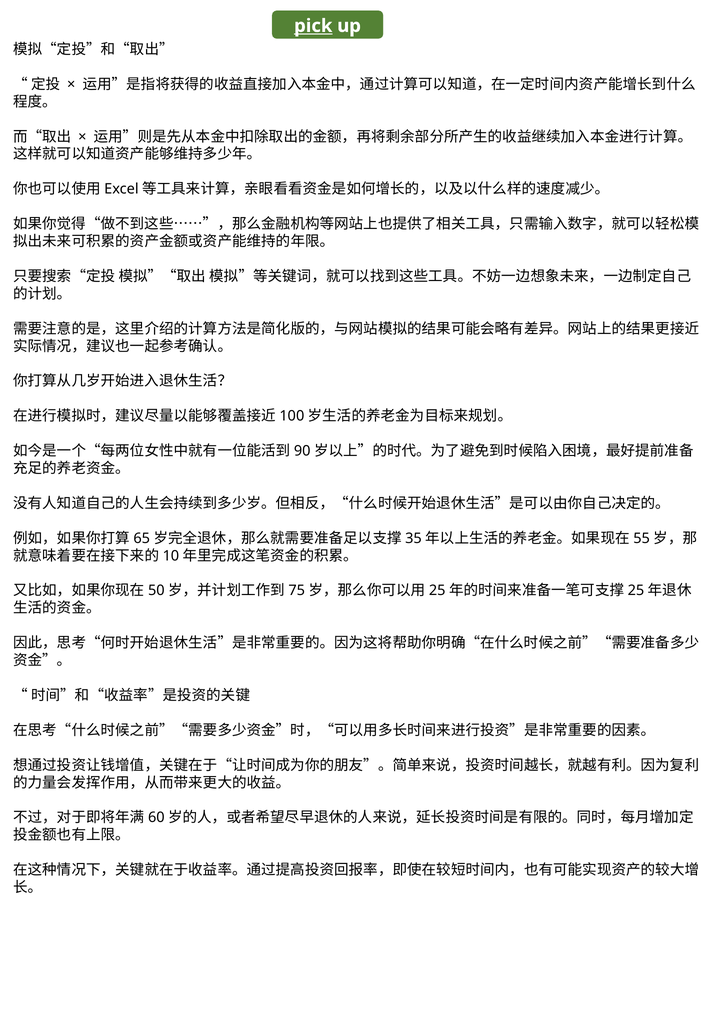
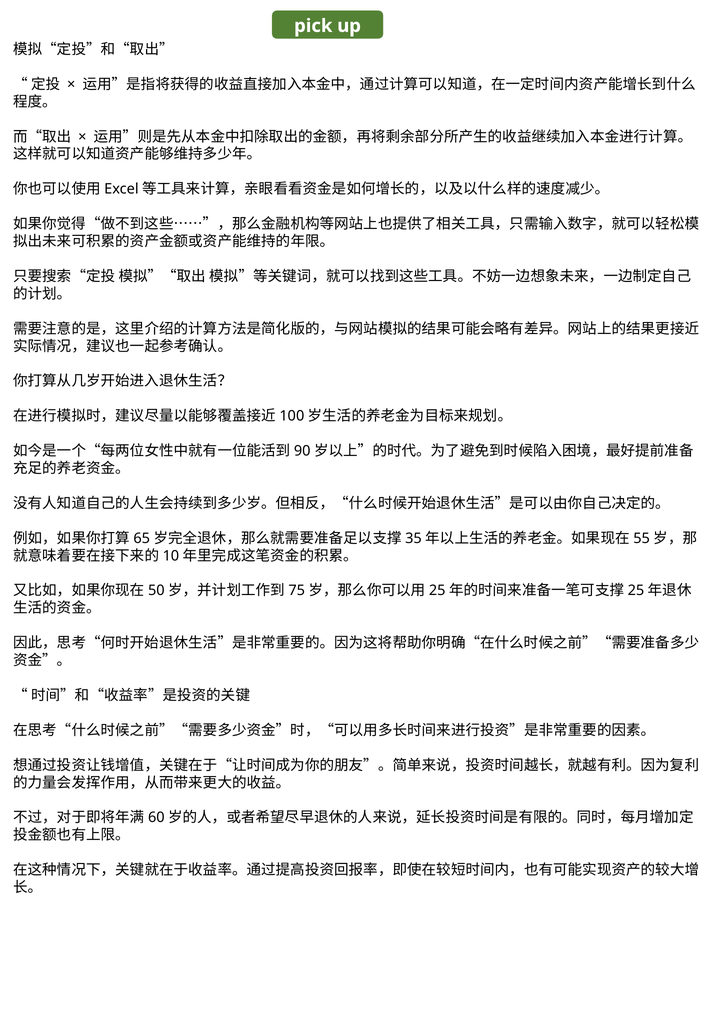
pick underline: present -> none (313, 26)
